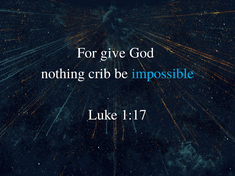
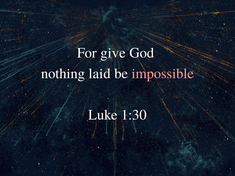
crib: crib -> laid (100, 74)
impossible colour: light blue -> pink (163, 74)
1:17: 1:17 -> 1:30 (134, 115)
